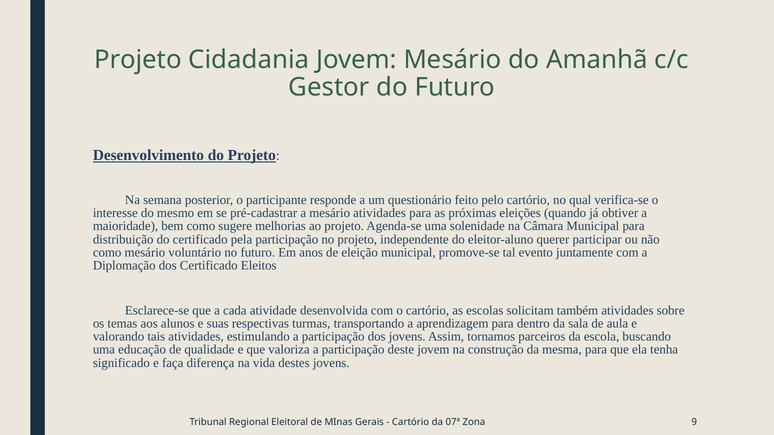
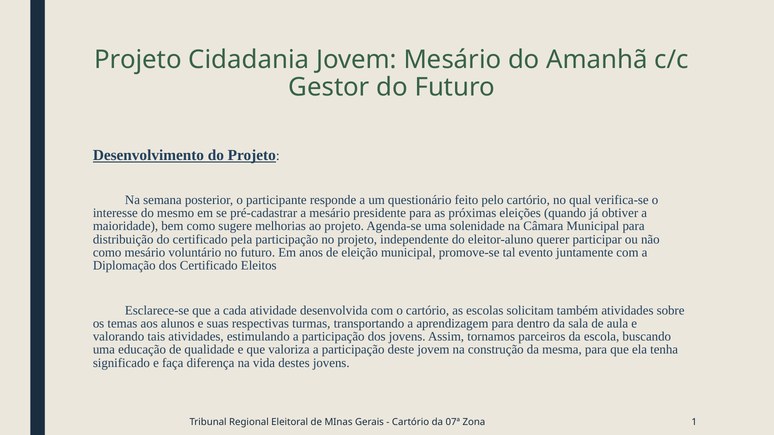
mesário atividades: atividades -> presidente (380, 213)
9: 9 -> 1 (694, 422)
